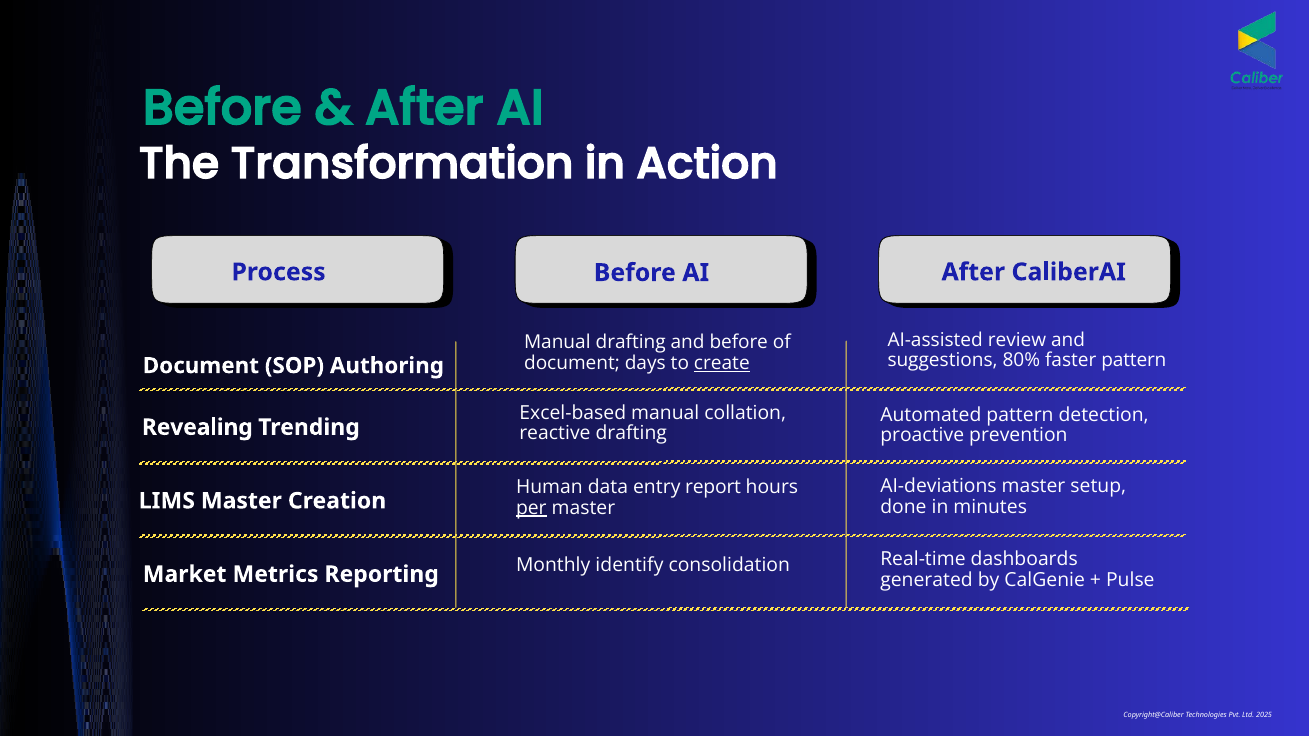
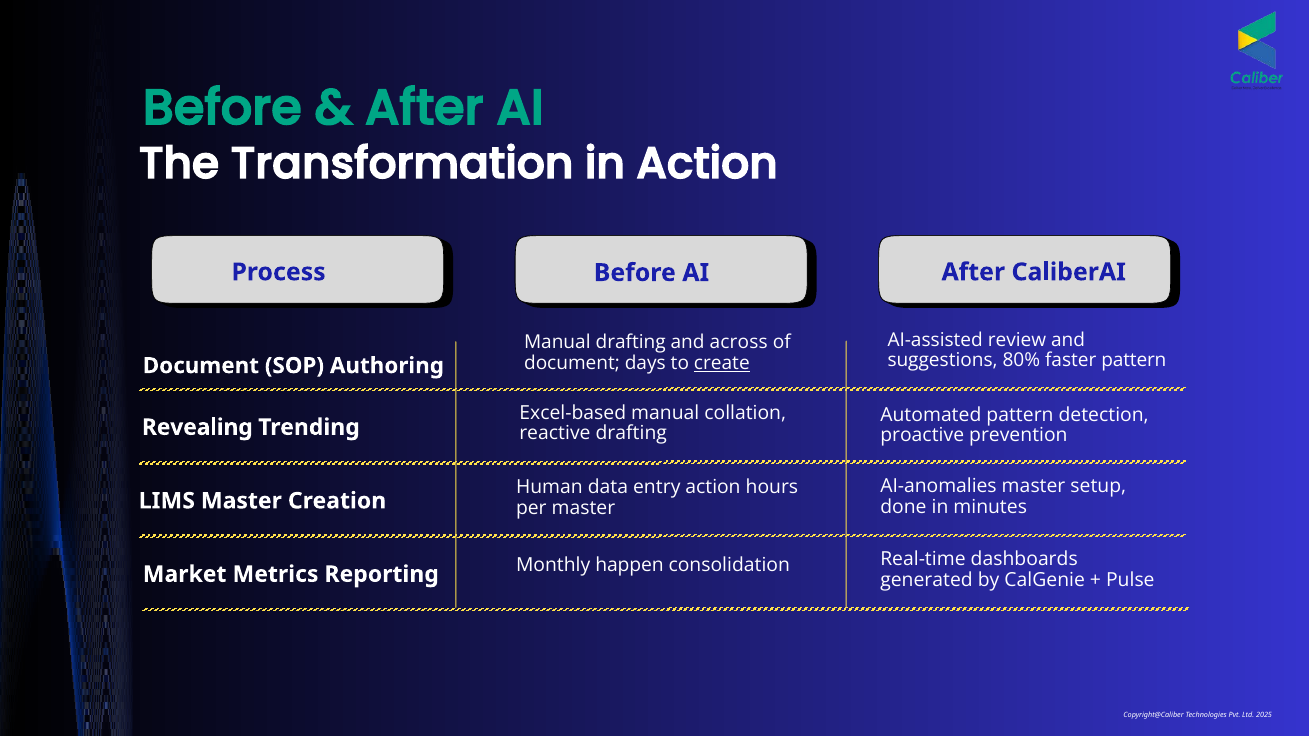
and before: before -> across (739, 343)
AI-deviations: AI-deviations -> AI-anomalies (939, 486)
entry report: report -> action (713, 487)
per underline: present -> none (531, 508)
identify: identify -> happen (630, 565)
